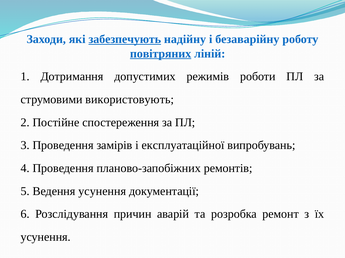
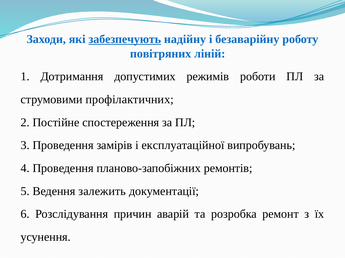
повітряних underline: present -> none (161, 54)
використовують: використовують -> профілактичних (130, 100)
Ведення усунення: усунення -> залежить (102, 192)
